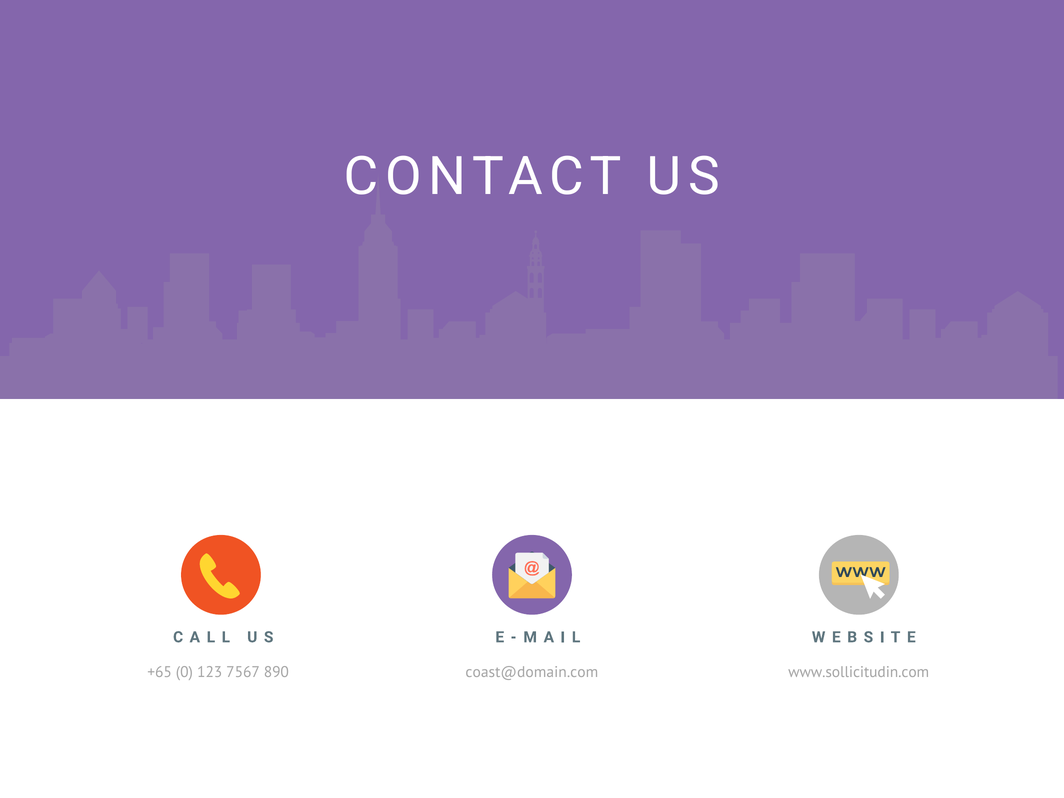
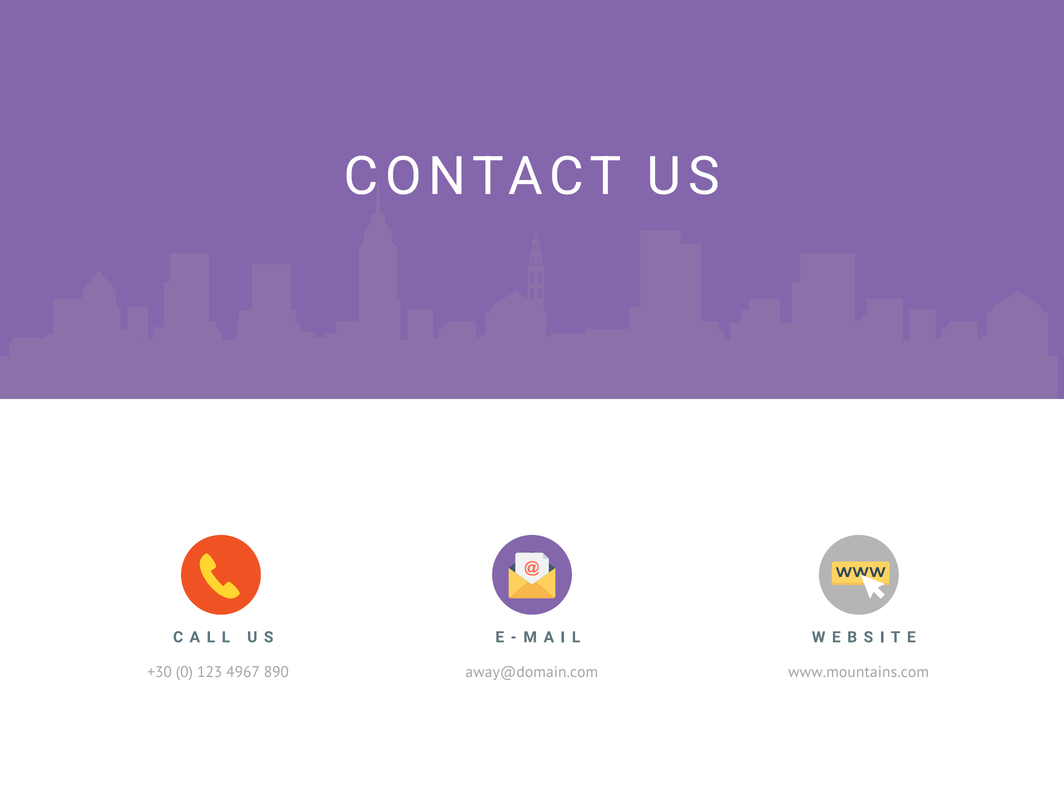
+65: +65 -> +30 (160, 672)
7567: 7567 -> 4967 (243, 672)
coast@domain.com: coast@domain.com -> away@domain.com (532, 672)
www.sollicitudin.com: www.sollicitudin.com -> www.mountains.com (859, 672)
